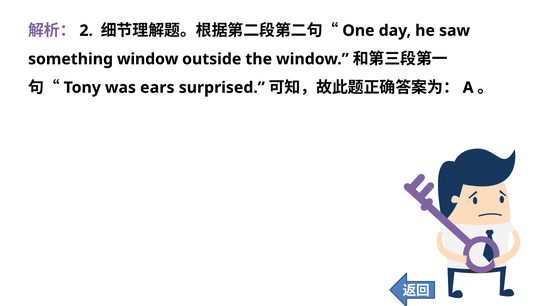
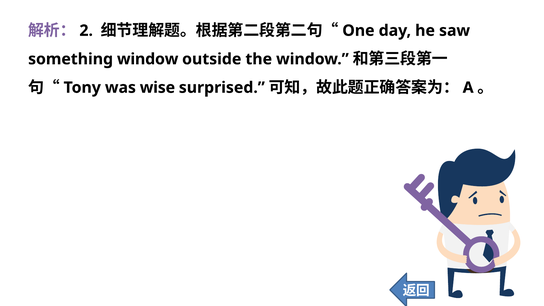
ears: ears -> wise (157, 88)
